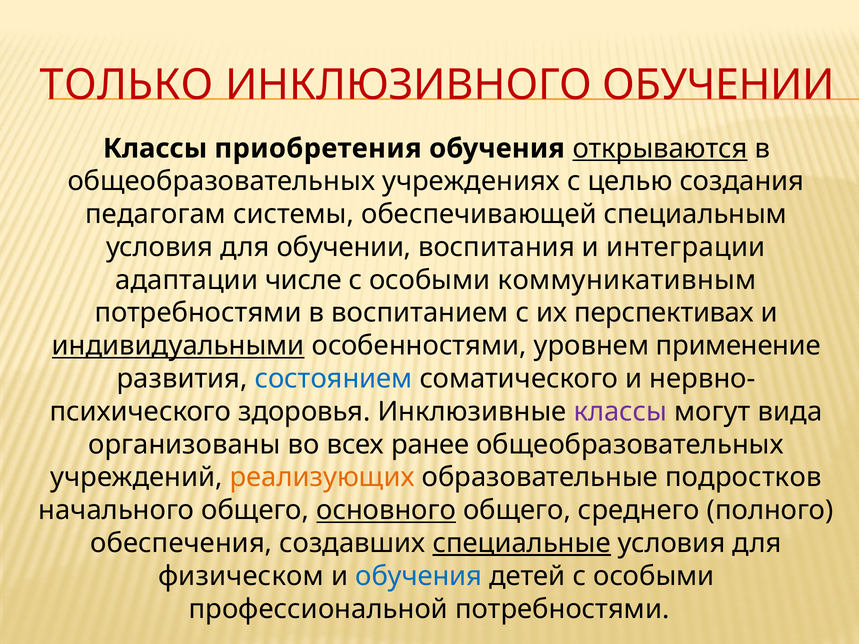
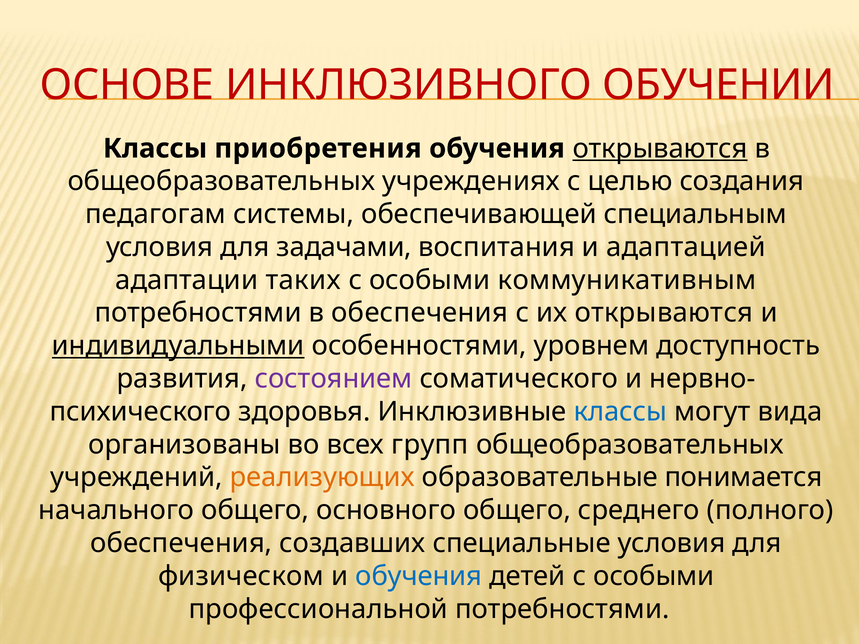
ТОЛЬКО: ТОЛЬКО -> ОСНОВЕ (127, 85)
для обучении: обучении -> задачами (344, 247)
интеграции: интеграции -> адаптацией (686, 247)
числе: числе -> таких (303, 280)
в воспитанием: воспитанием -> обеспечения (420, 313)
их перспективах: перспективах -> открываются (664, 313)
применение: применение -> доступность (738, 346)
состоянием colour: blue -> purple (334, 379)
классы colour: purple -> blue (620, 412)
ранее: ранее -> групп (430, 445)
подростков: подростков -> понимается (744, 478)
основного underline: present -> none (386, 511)
специальные underline: present -> none (522, 543)
